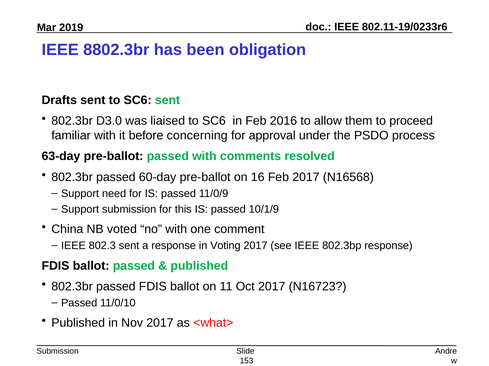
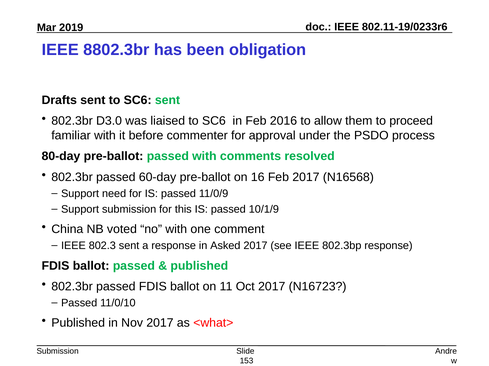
concerning: concerning -> commenter (197, 136)
63-day: 63-day -> 80-day (61, 157)
Voting: Voting -> Asked (225, 246)
